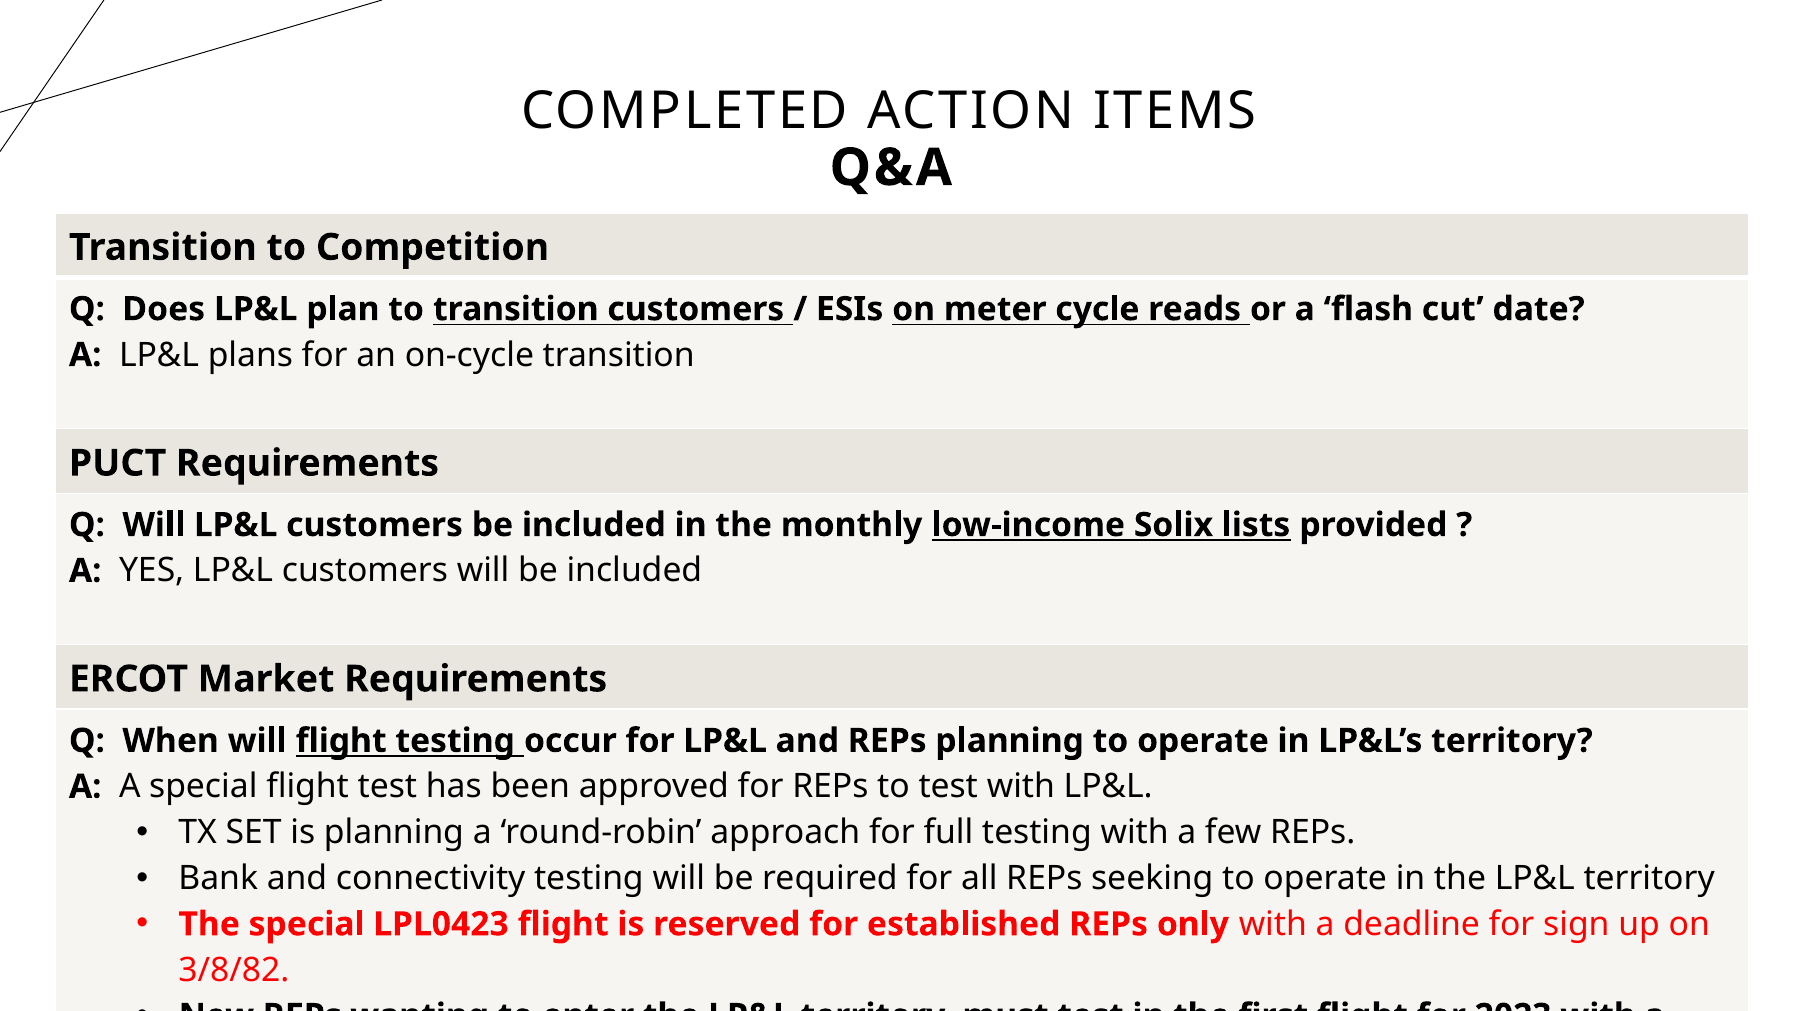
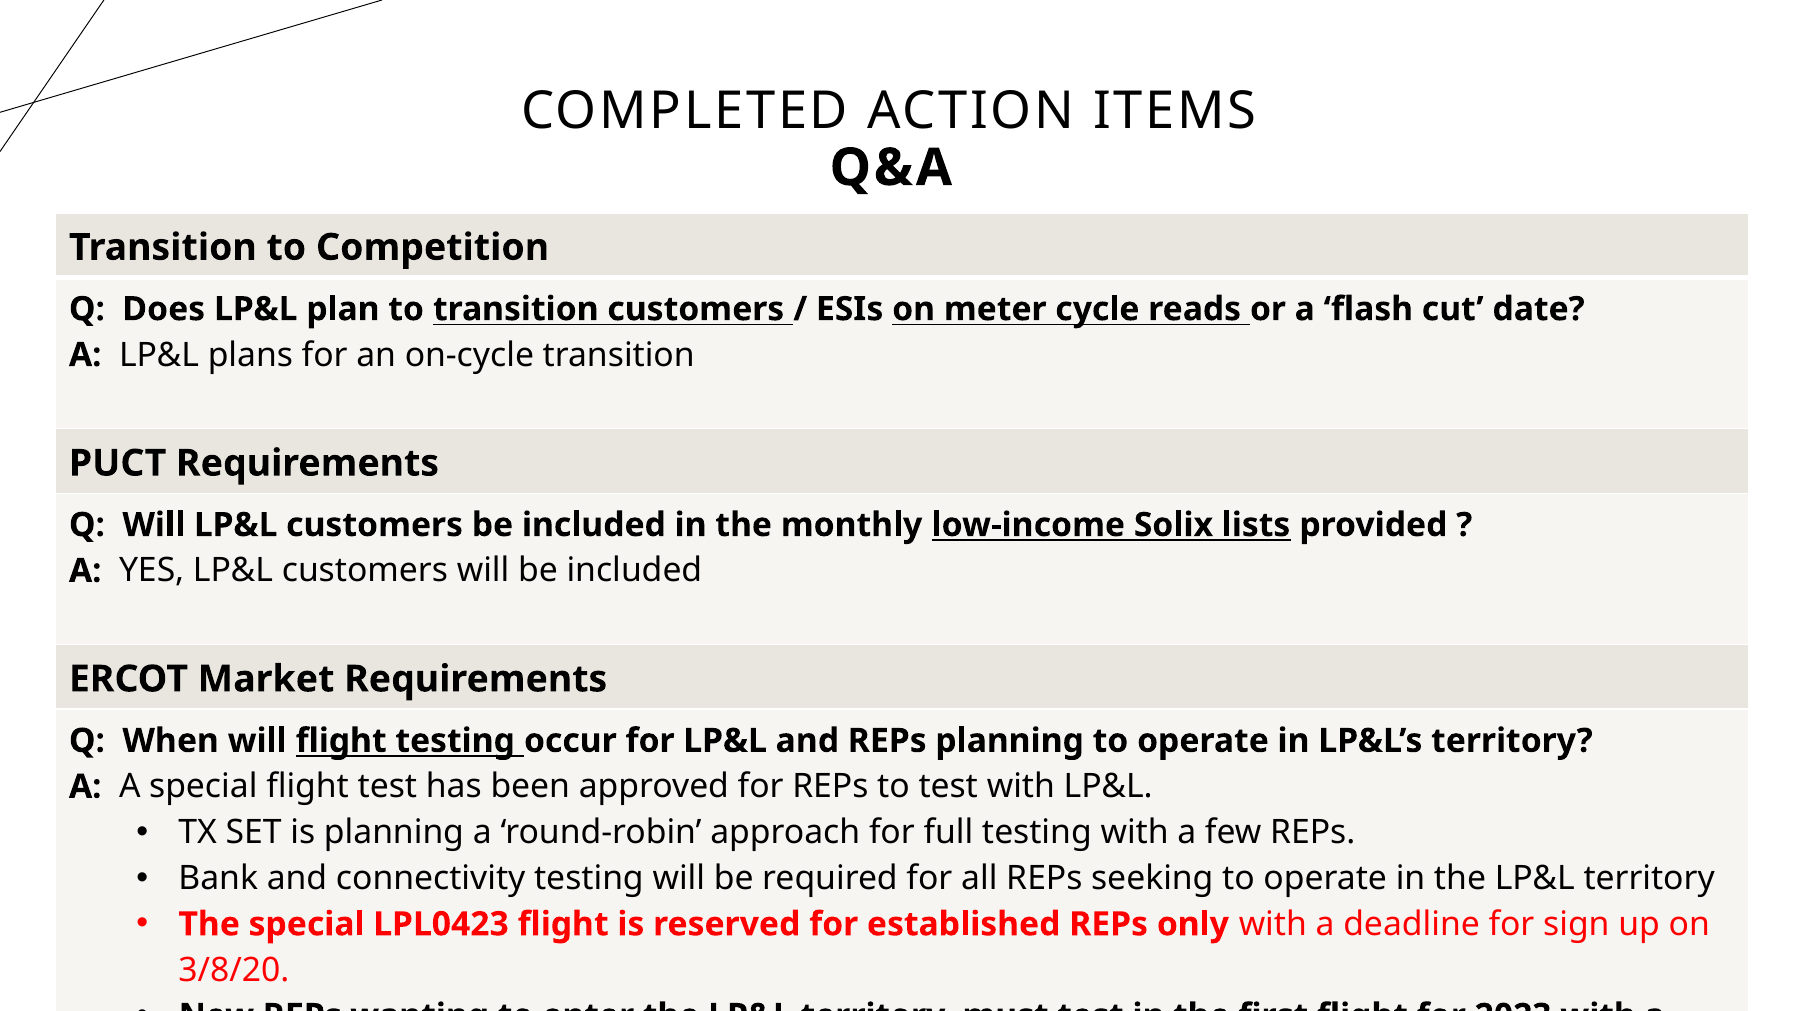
3/8/82: 3/8/82 -> 3/8/20 (234, 970)
